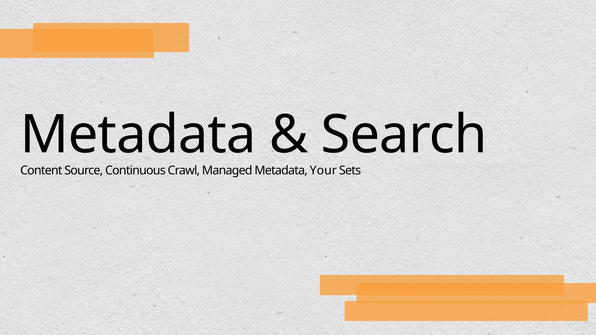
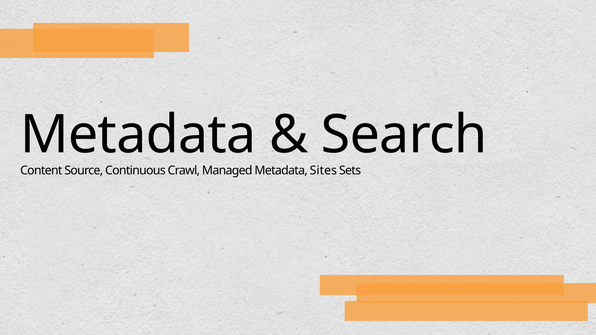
Your: Your -> Sites (323, 171)
